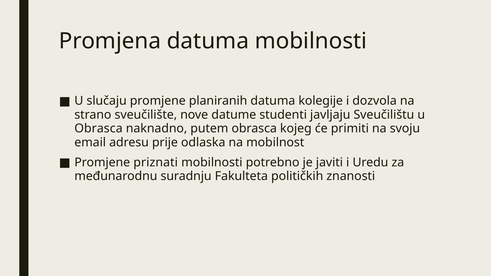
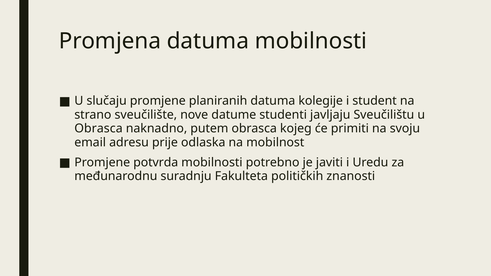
dozvola: dozvola -> student (375, 101)
priznati: priznati -> potvrda (156, 162)
